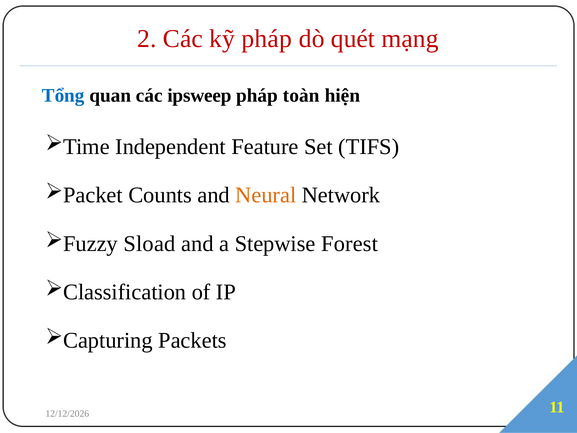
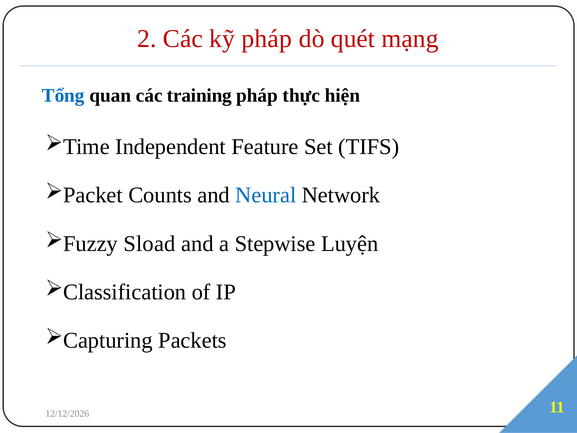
ipsweep: ipsweep -> training (199, 95)
toàn: toàn -> thực (301, 95)
Neural colour: orange -> blue (266, 195)
Forest: Forest -> Luyện (350, 243)
